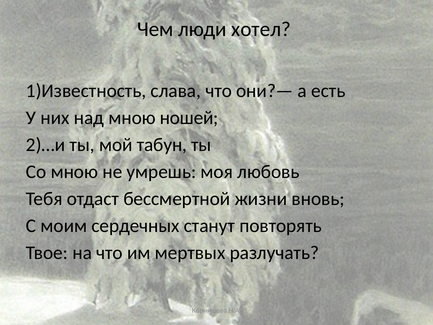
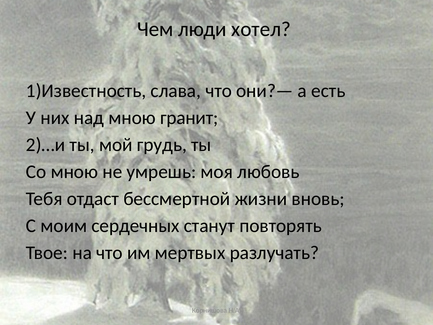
ношей: ношей -> гранит (189, 118)
табун: табун -> грудь (162, 145)
